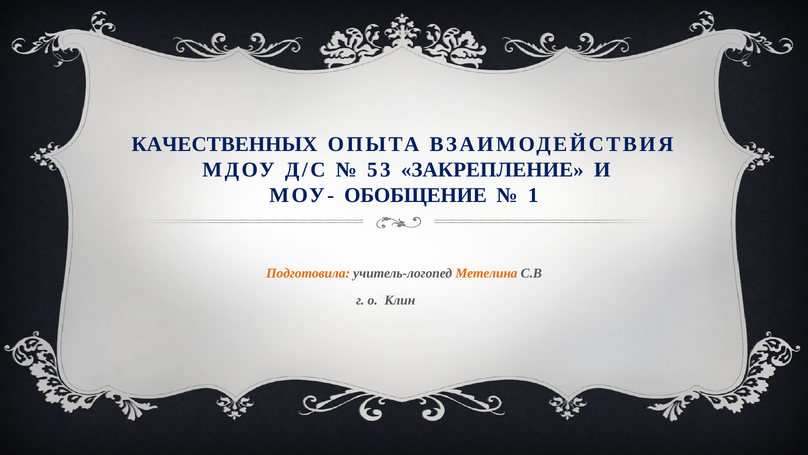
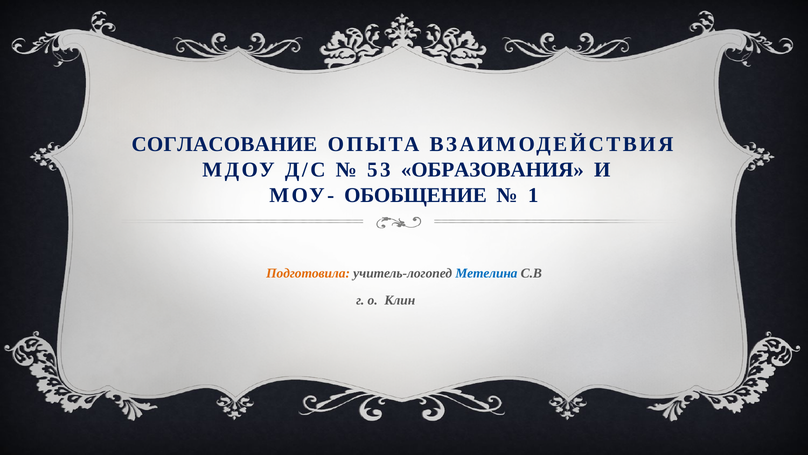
КАЧЕСТВЕННЫХ: КАЧЕСТВЕННЫХ -> СОГЛАСОВАНИЕ (224, 144)
ЗАКРЕПЛЕНИЕ: ЗАКРЕПЛЕНИЕ -> ОБРАЗОВАНИЯ (492, 170)
Метелина colour: orange -> blue (486, 273)
